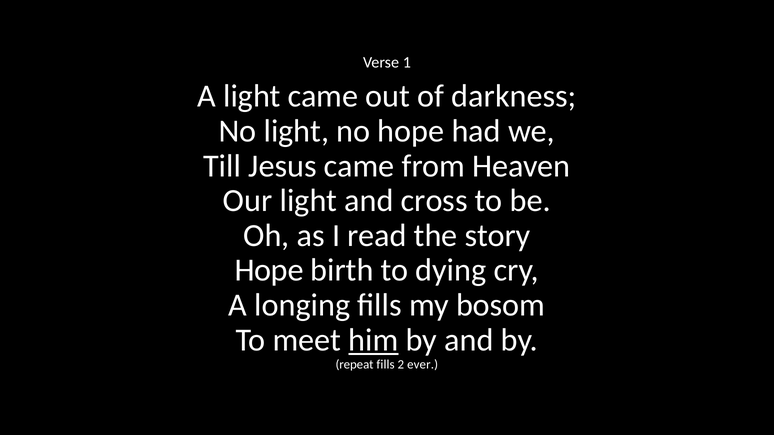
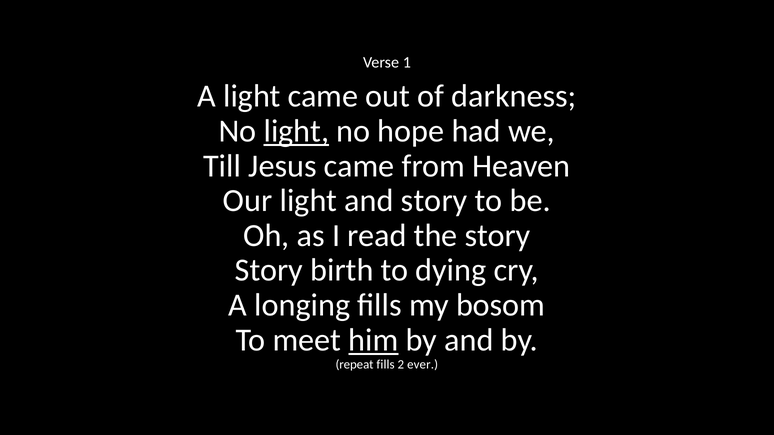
light underline: none -> present (296, 131)
and cross: cross -> story (434, 201)
Hope: Hope -> Story (269, 271)
